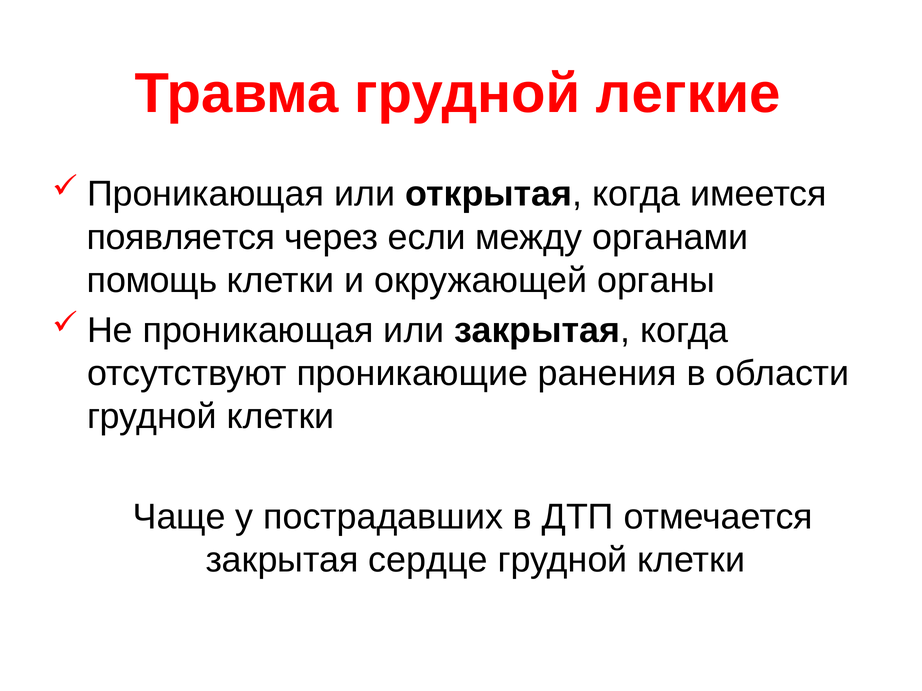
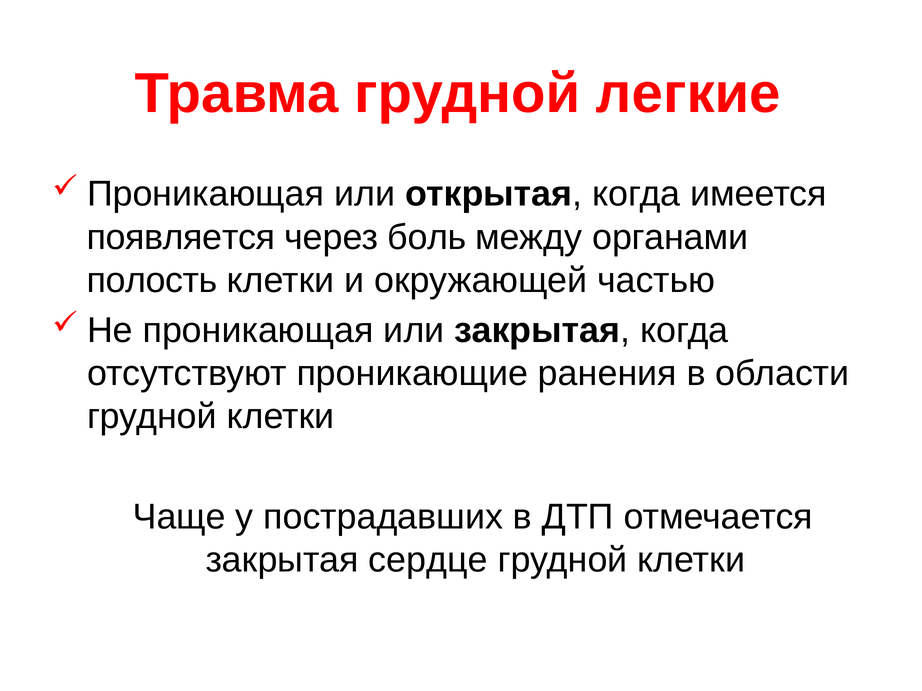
если: если -> боль (427, 237)
помощь: помощь -> полость (152, 280)
органы: органы -> частью (656, 280)
